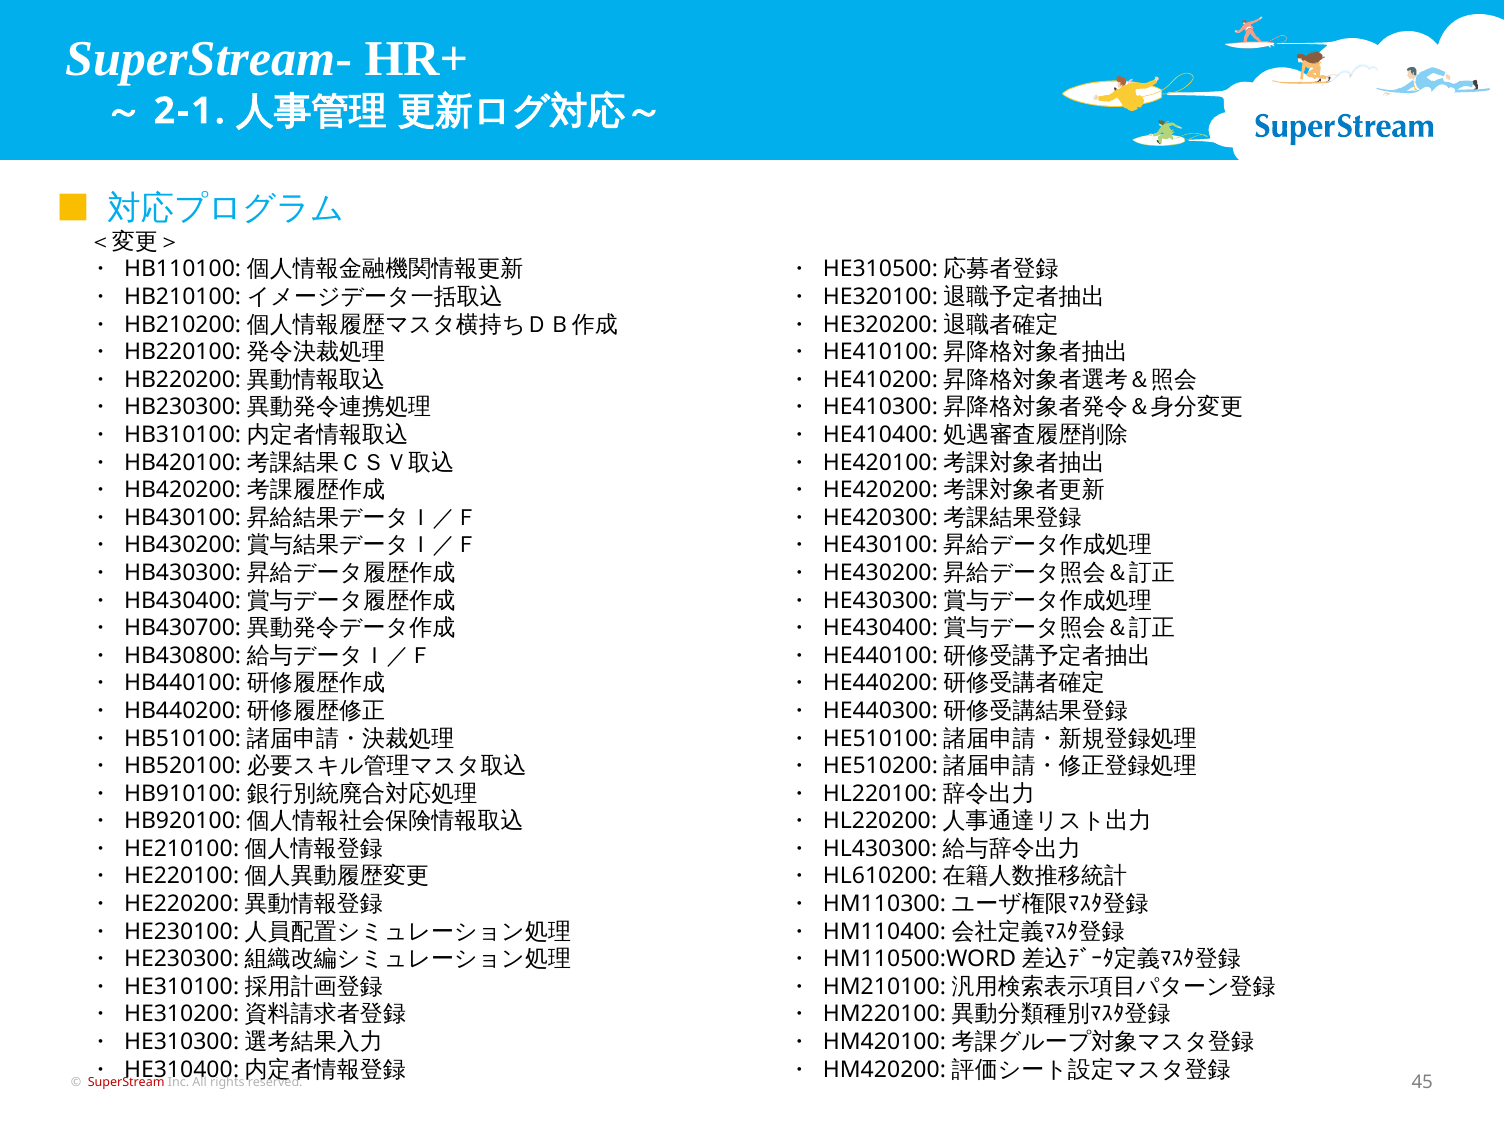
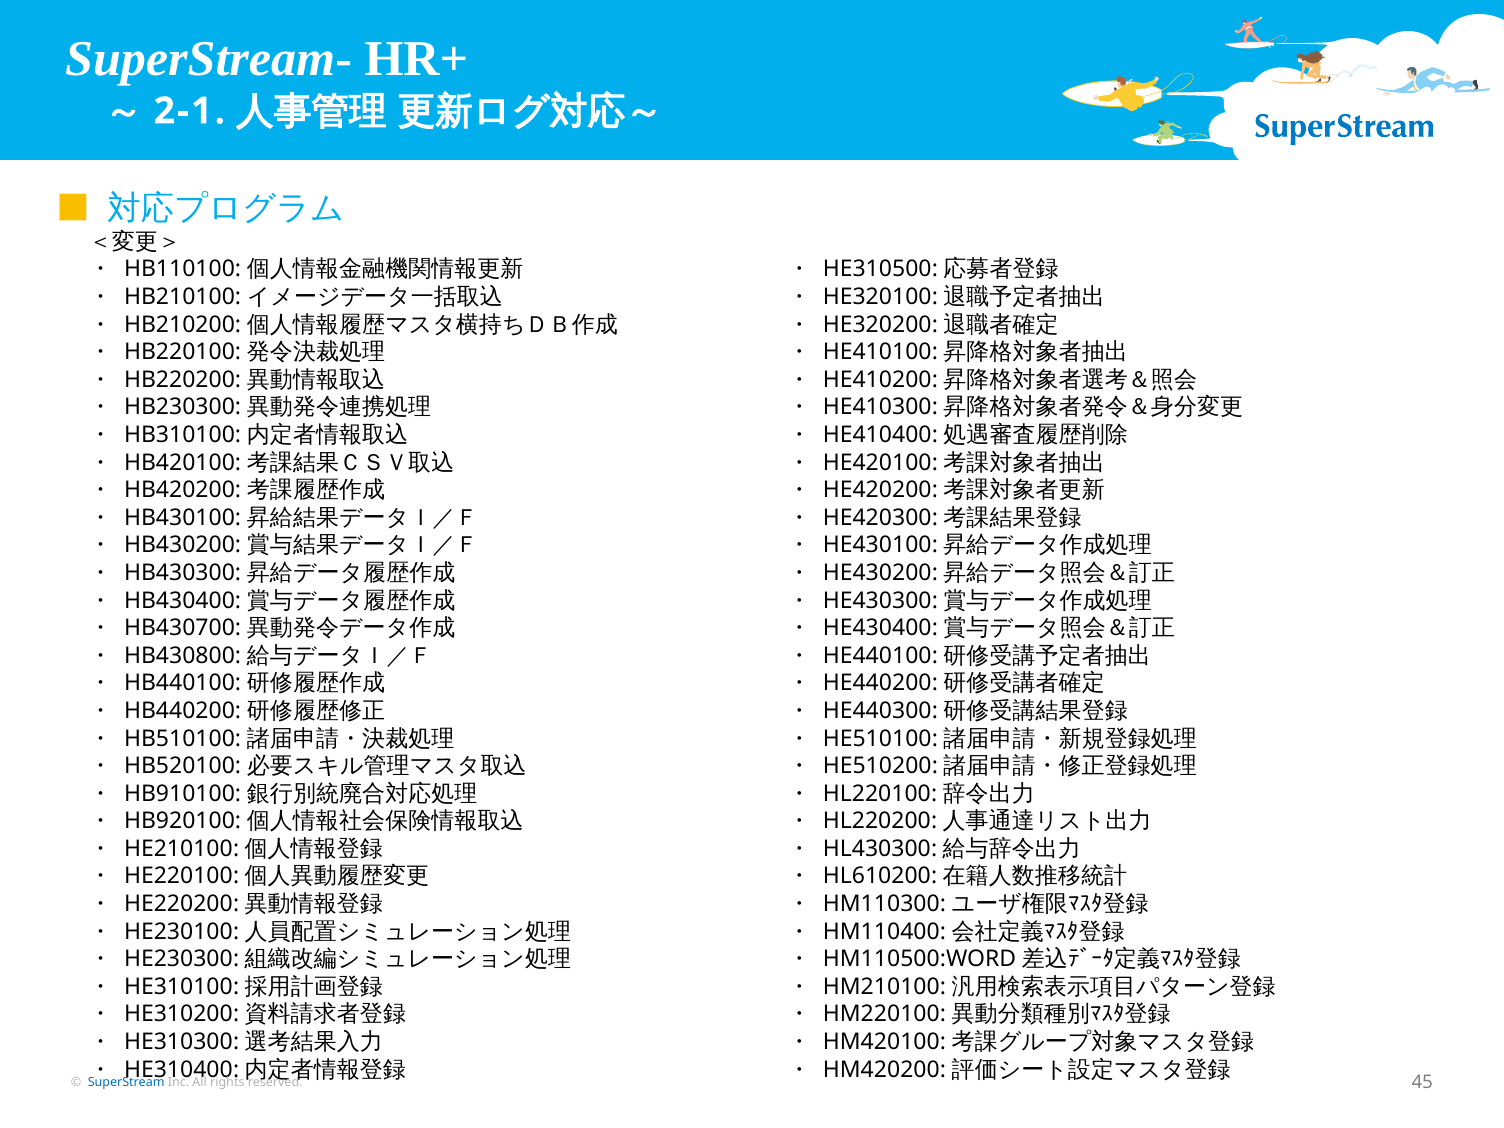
SuperStream colour: red -> blue (126, 1083)
